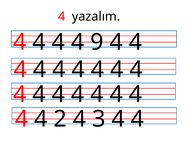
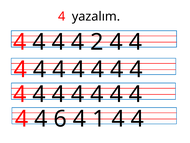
9: 9 -> 2 (97, 42)
2: 2 -> 6 (60, 118)
3: 3 -> 1 (99, 118)
